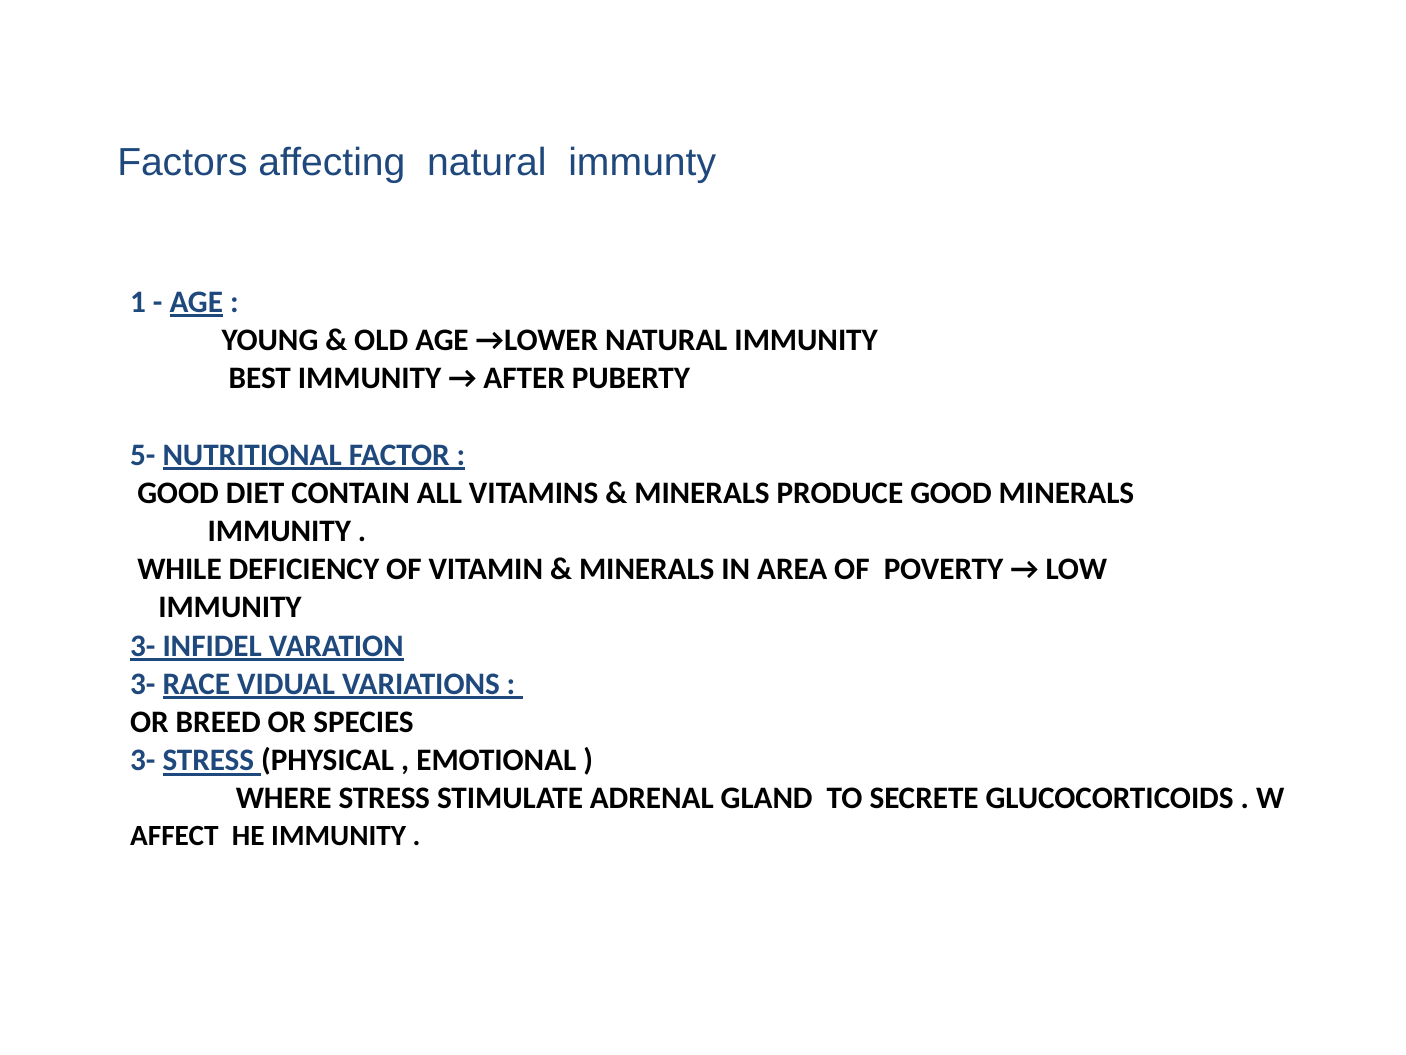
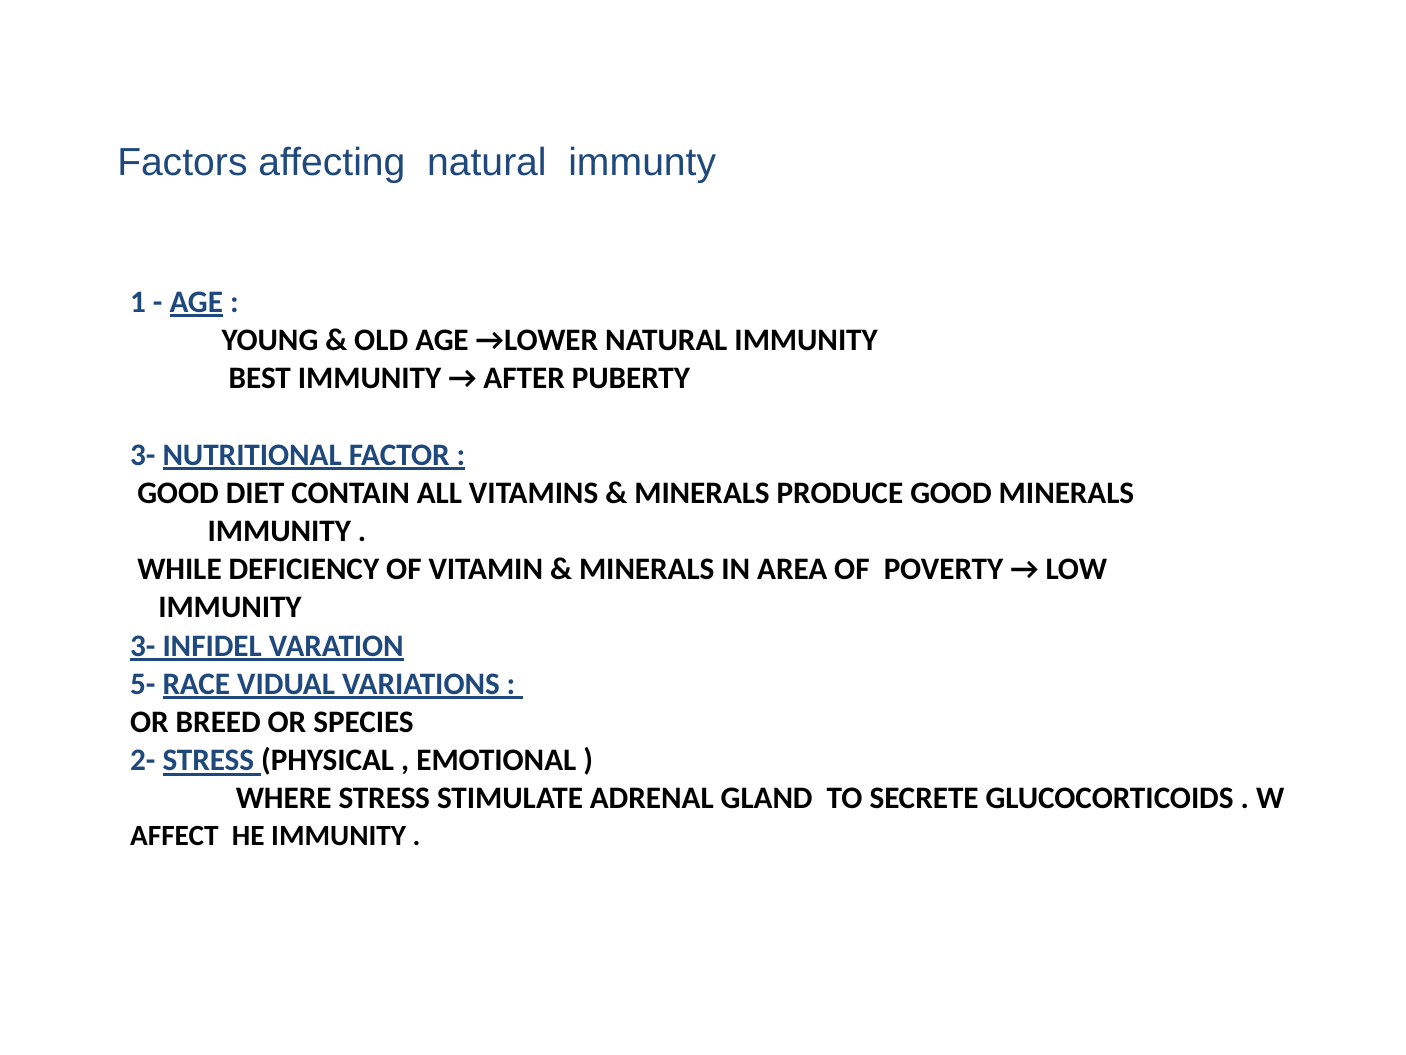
5-: 5- -> 3- (143, 455)
3-: 3- -> 5- (143, 684)
3-: 3- -> 2- (143, 760)
